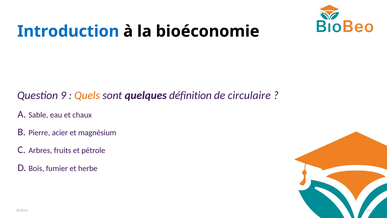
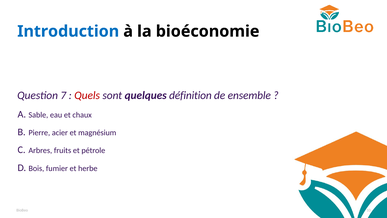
9: 9 -> 7 (63, 95)
Quels colour: orange -> red (87, 95)
circulaire: circulaire -> ensemble (249, 95)
